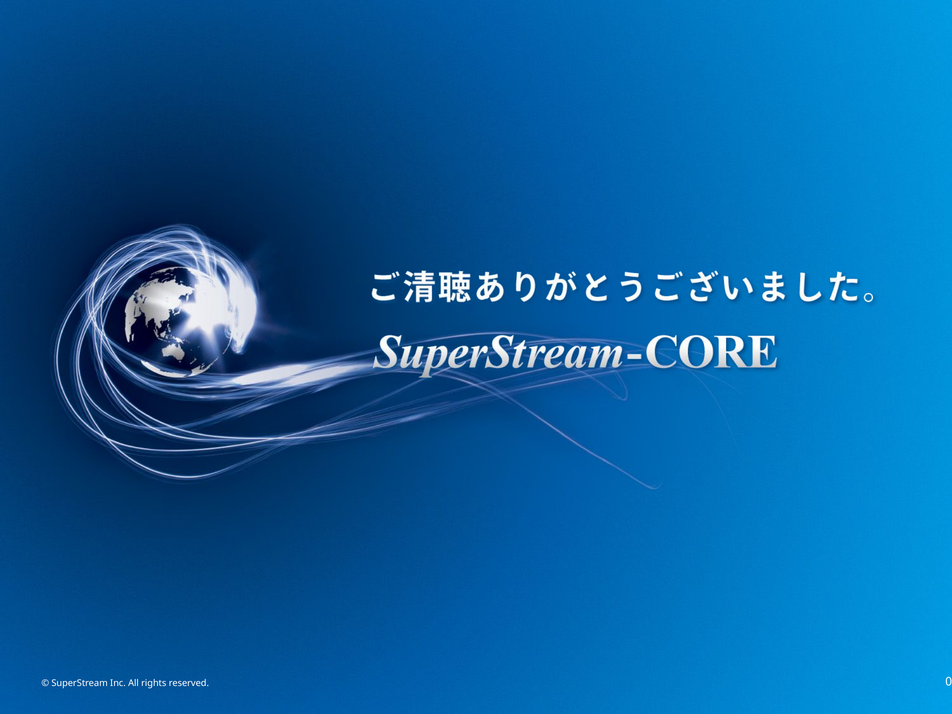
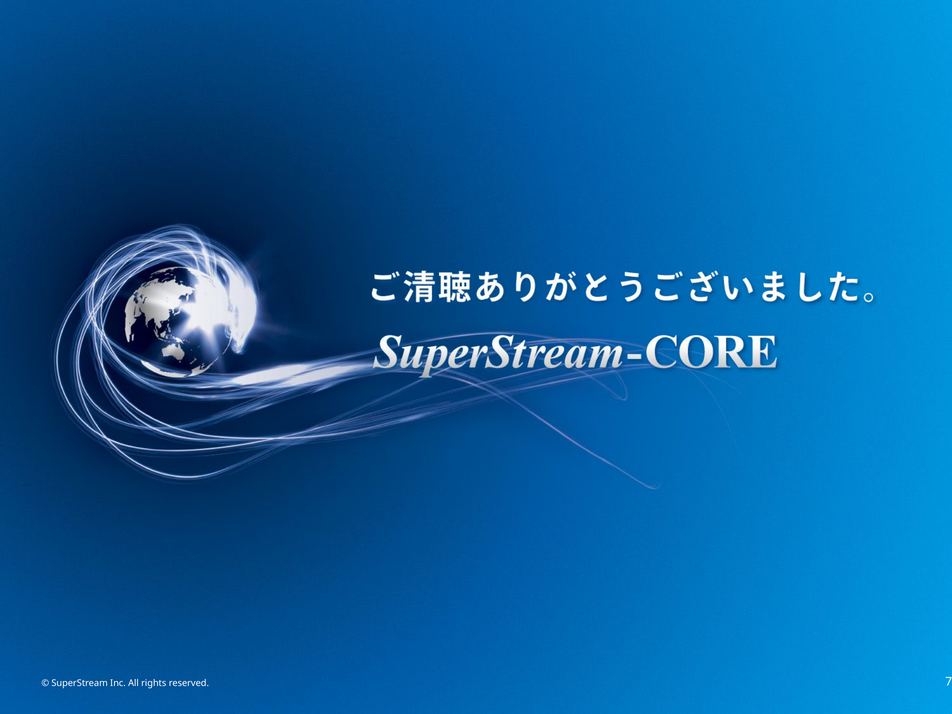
0: 0 -> 7 (949, 682)
